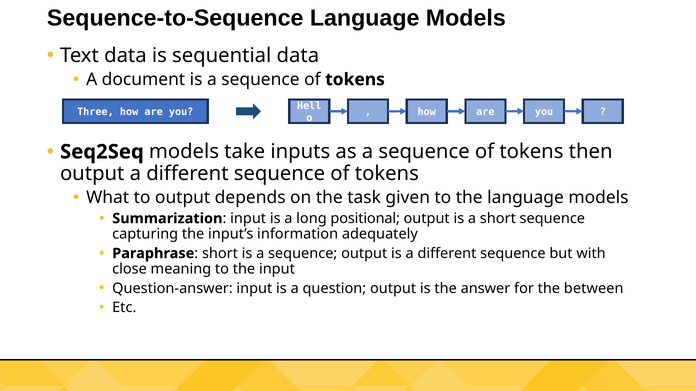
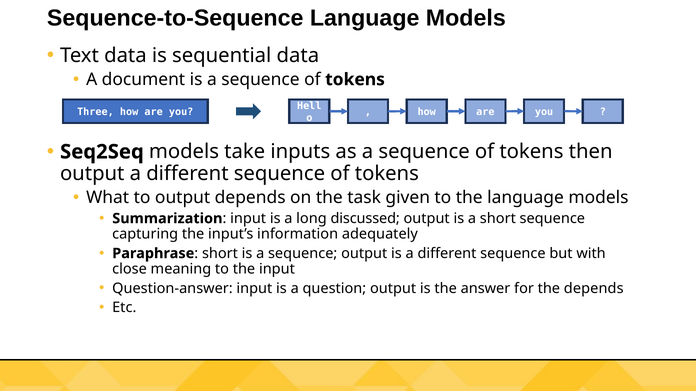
positional: positional -> discussed (365, 219)
the between: between -> depends (594, 289)
